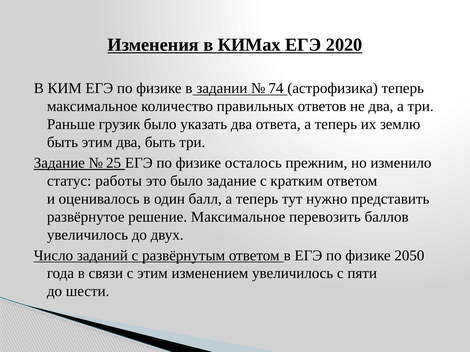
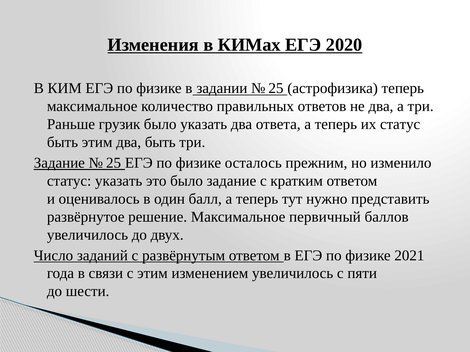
74: 74 -> 25 (276, 89)
их землю: землю -> статус (400, 125)
статус работы: работы -> указать (119, 181)
перевозить: перевозить -> первичный (325, 217)
2050: 2050 -> 2021 (409, 256)
